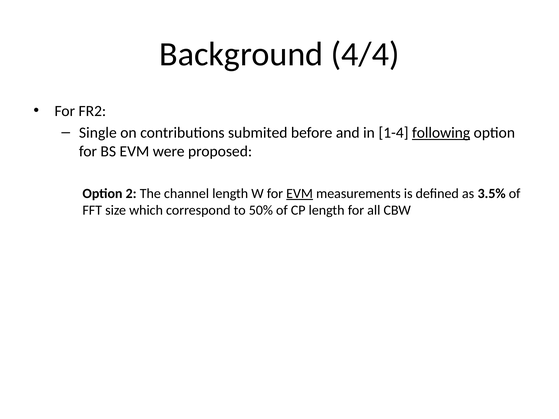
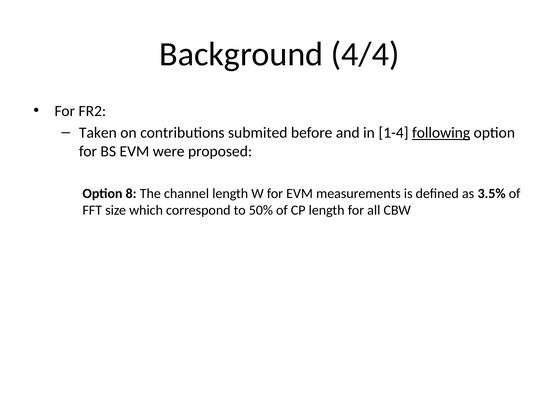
Single: Single -> Taken (98, 133)
2: 2 -> 8 (131, 194)
EVM underline: present -> none (300, 194)
